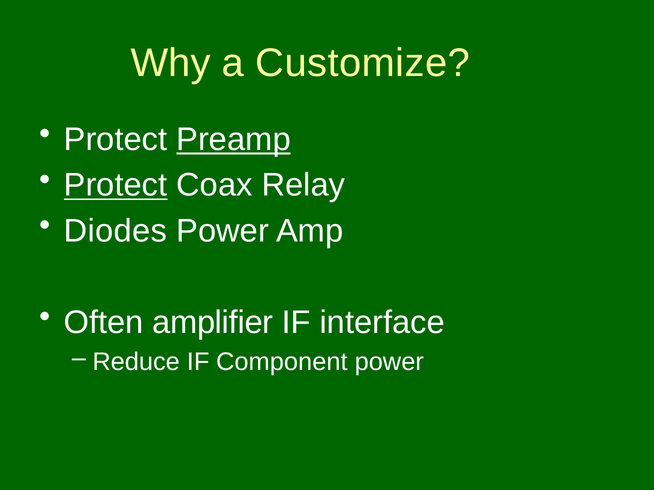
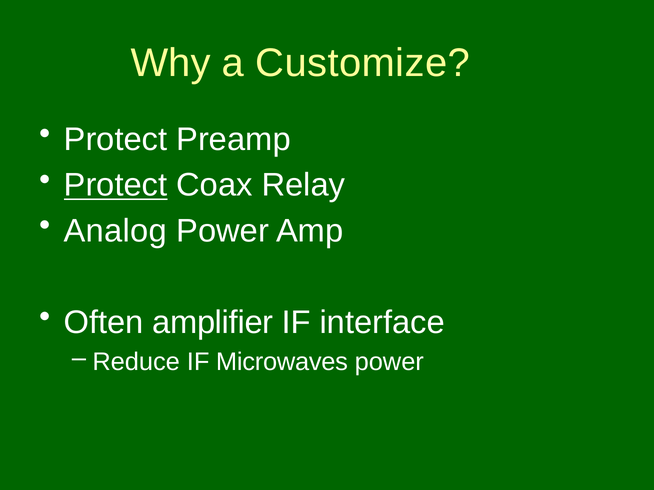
Preamp underline: present -> none (234, 140)
Diodes: Diodes -> Analog (115, 231)
Component: Component -> Microwaves (282, 362)
